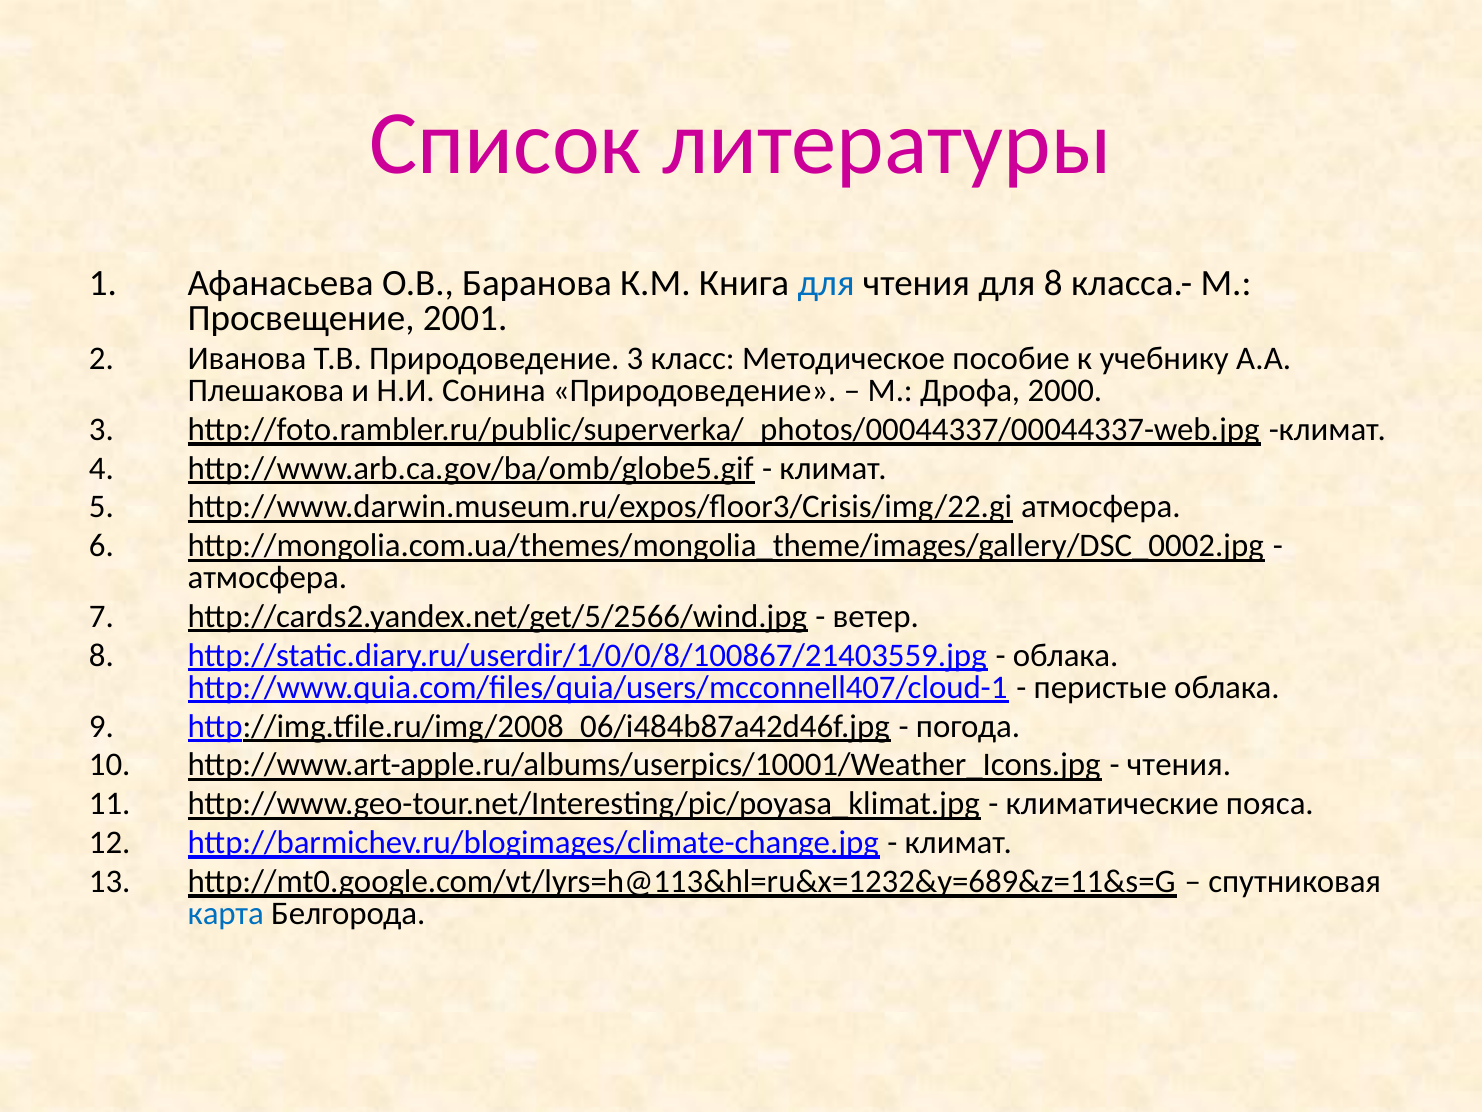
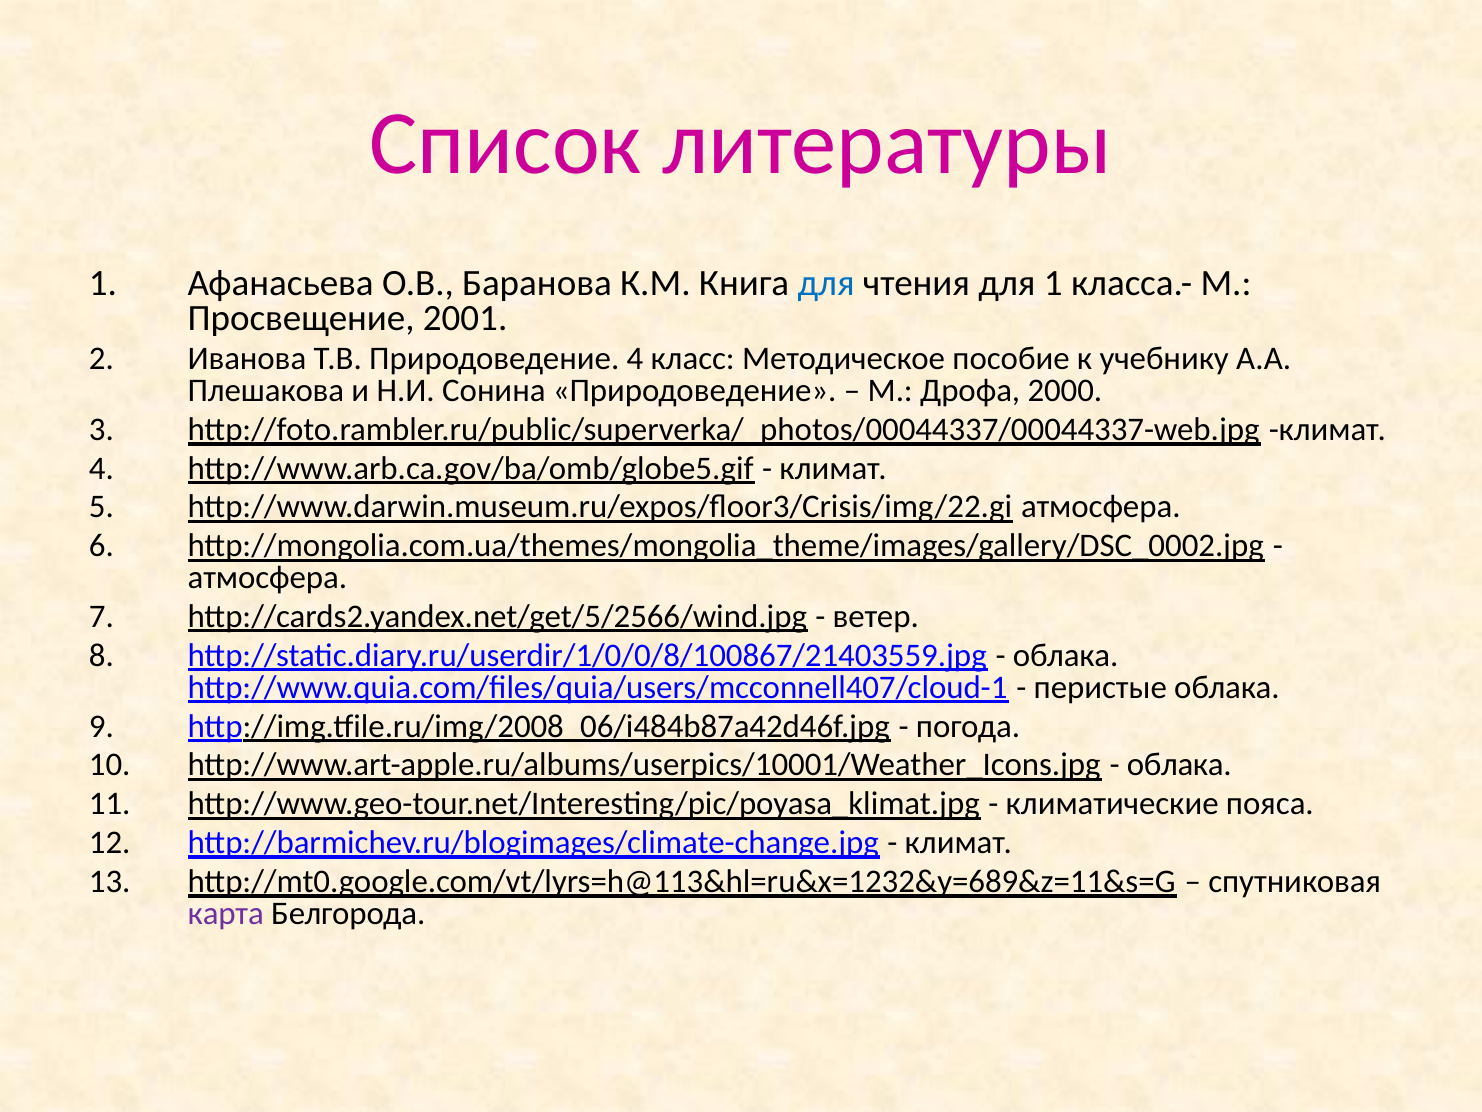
для 8: 8 -> 1 (1053, 283)
Природоведение 3: 3 -> 4 (635, 359)
чтения: чтения -> облака (1179, 765)
карта colour: blue -> purple (226, 913)
